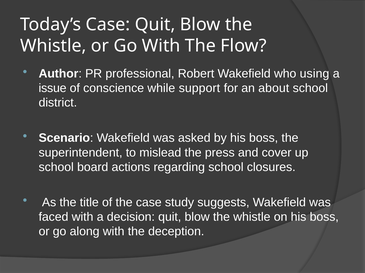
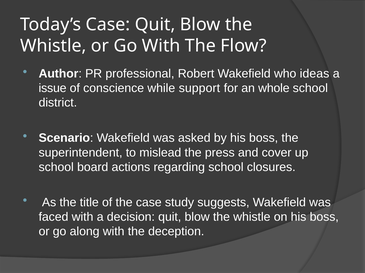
using: using -> ideas (315, 74)
about: about -> whole (274, 88)
